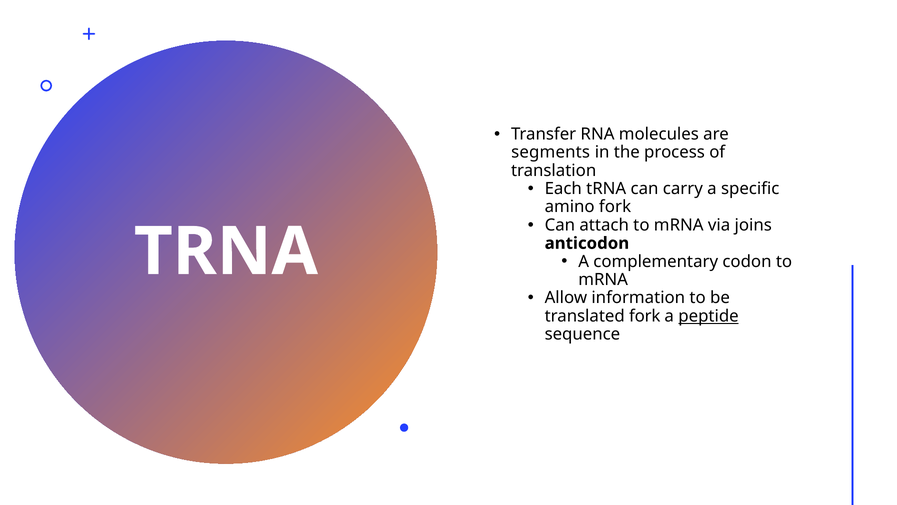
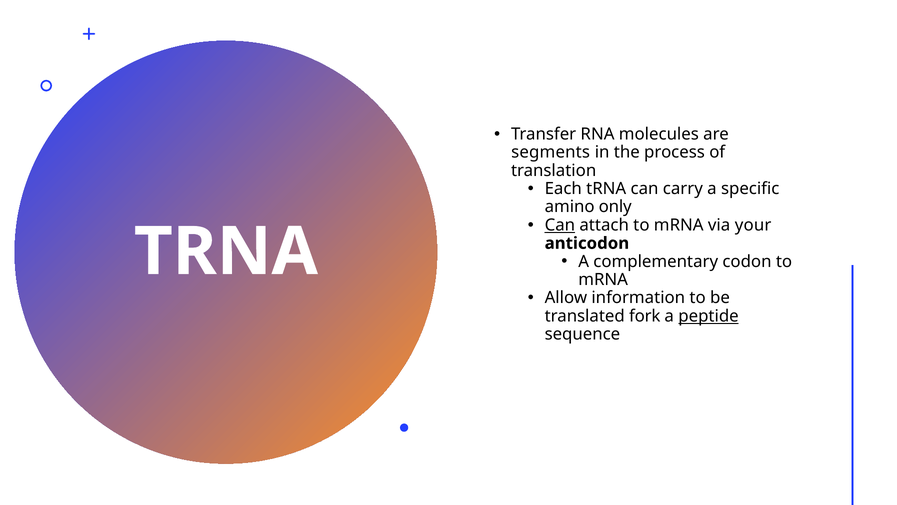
amino fork: fork -> only (615, 207)
Can underline: none -> present (560, 225)
joins: joins -> your (753, 225)
